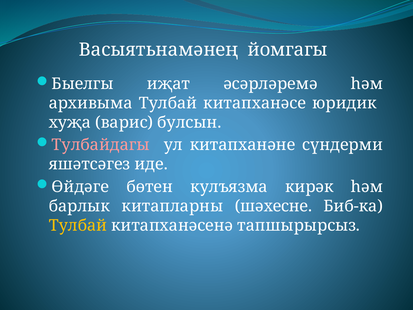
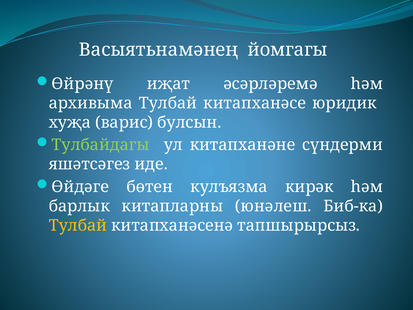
Быелгы: Быелгы -> Өйрәнү (83, 84)
Тулбайдагы colour: pink -> light green (101, 145)
шәхесне: шәхесне -> юнәлеш (273, 206)
